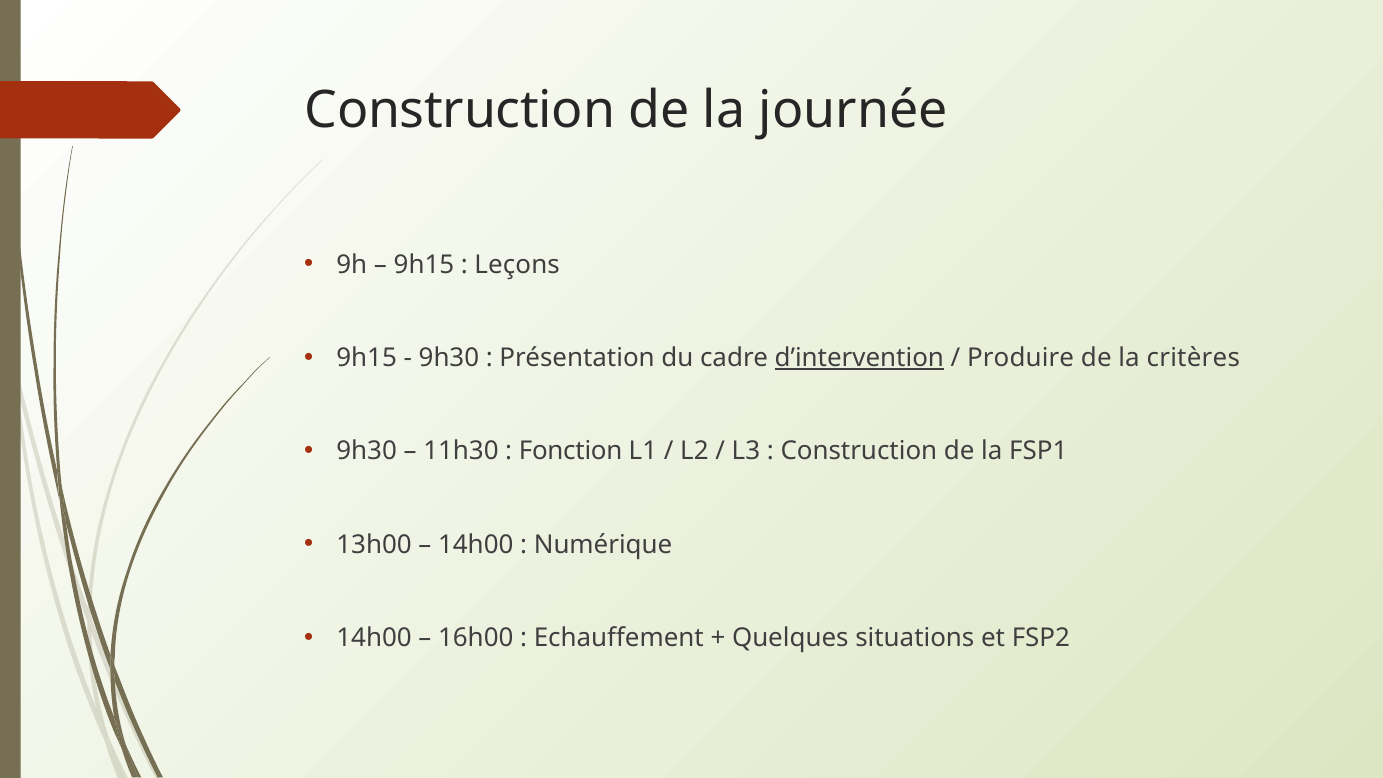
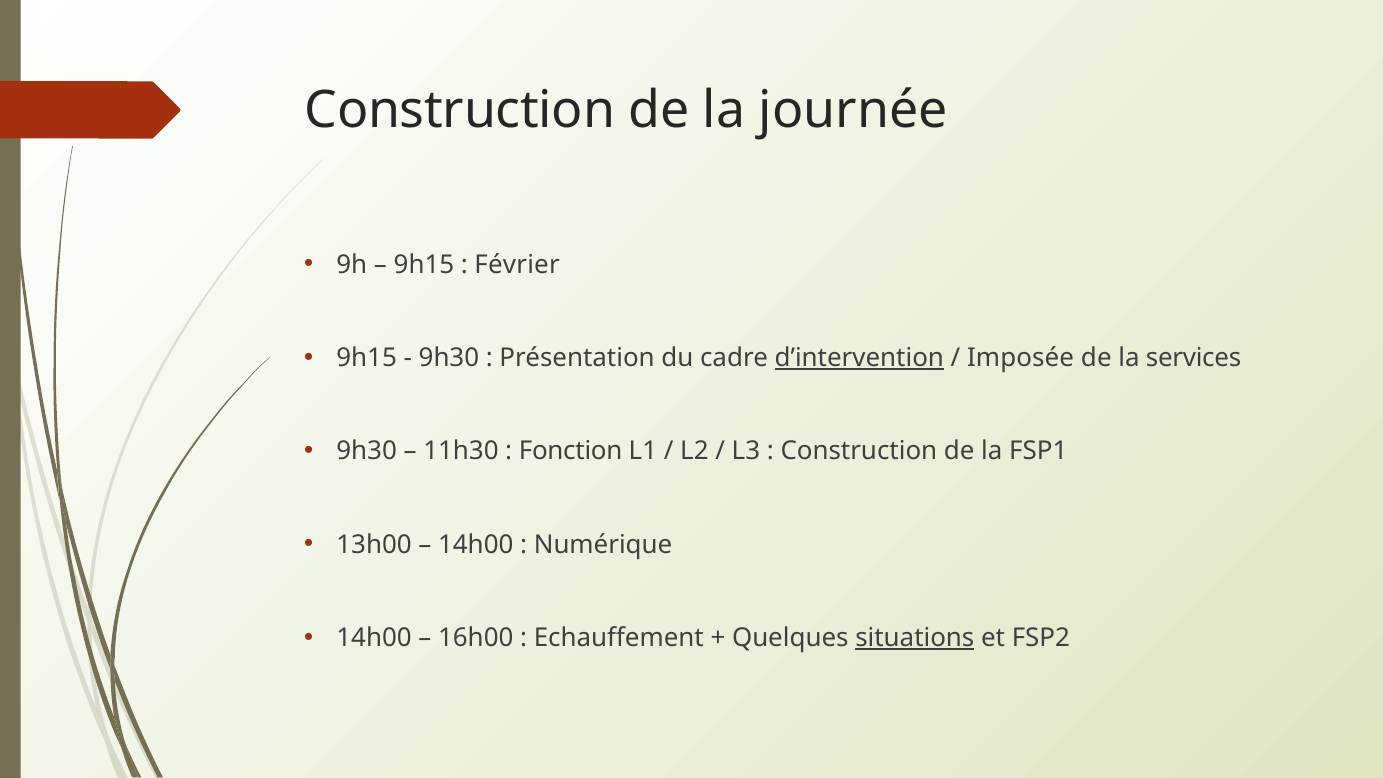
Leçons: Leçons -> Février (517, 265)
Produire: Produire -> Imposée (1021, 358)
critères: critères -> services (1194, 358)
situations underline: none -> present (915, 638)
